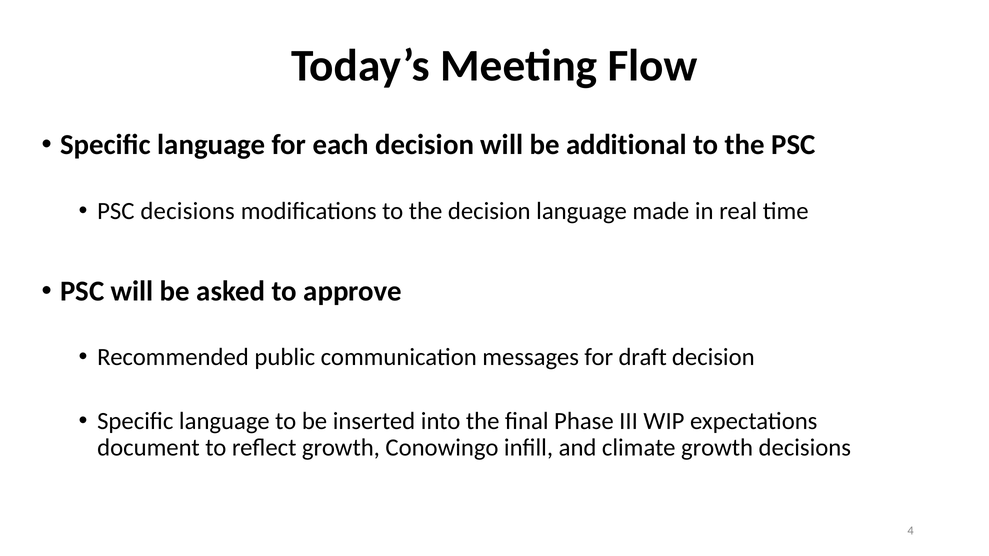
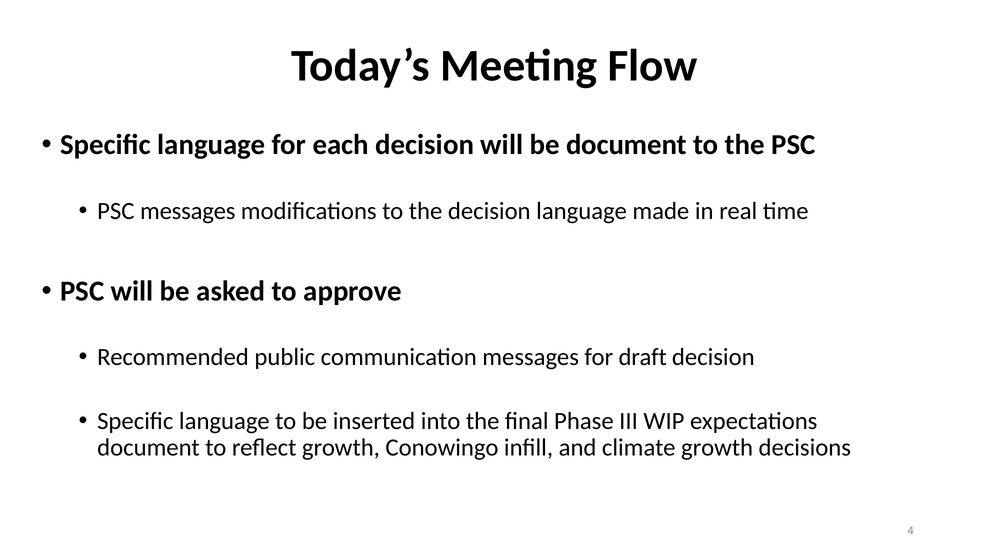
be additional: additional -> document (627, 145)
PSC decisions: decisions -> messages (188, 211)
